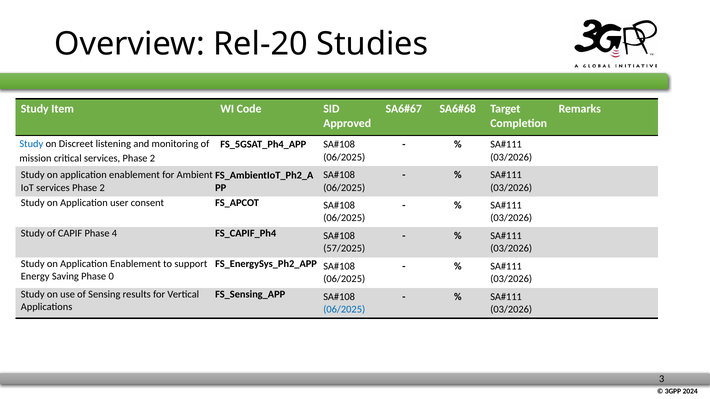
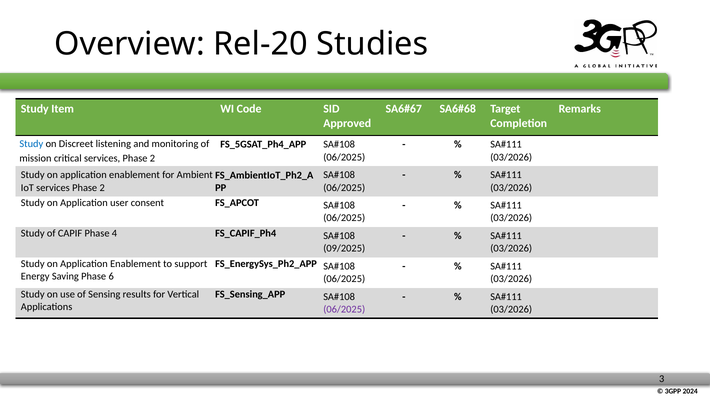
57/2025: 57/2025 -> 09/2025 (344, 249)
0: 0 -> 6 (111, 277)
06/2025 colour: blue -> purple (344, 310)
